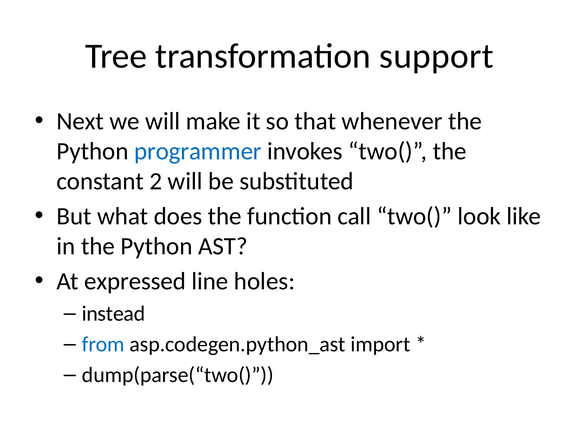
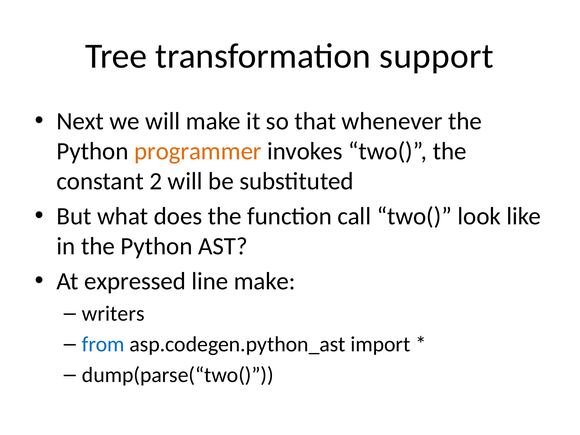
programmer colour: blue -> orange (198, 151)
line holes: holes -> make (265, 281)
instead: instead -> writers (113, 314)
